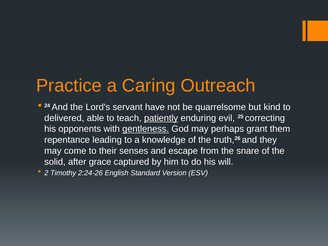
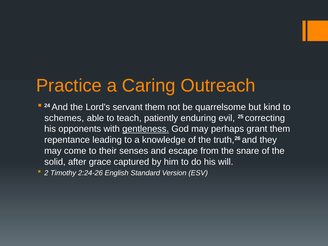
servant have: have -> them (155, 107)
delivered: delivered -> schemes (64, 118)
patiently underline: present -> none (161, 118)
